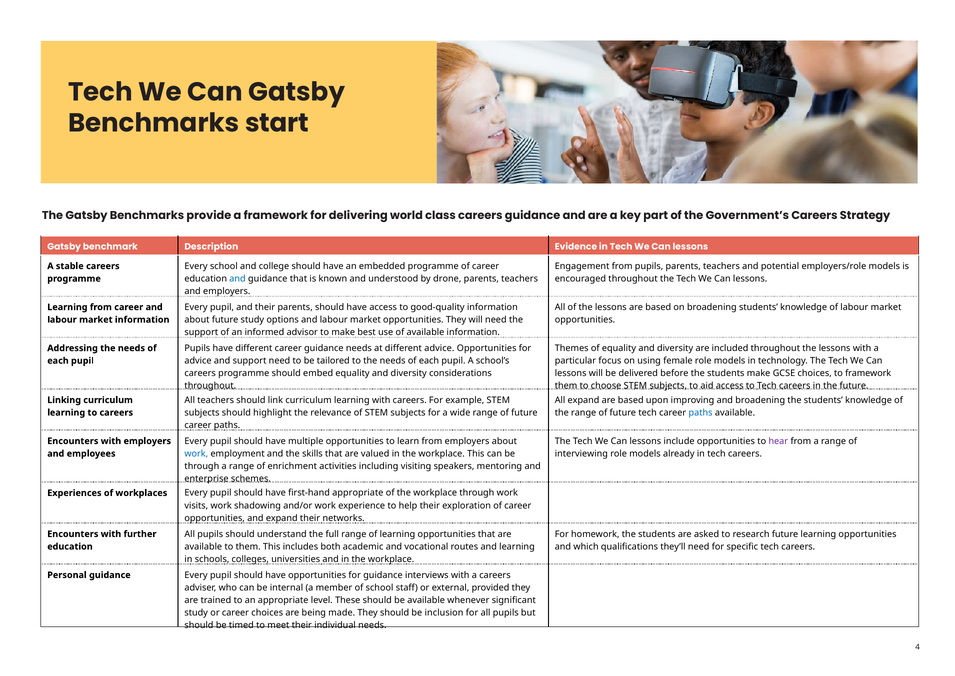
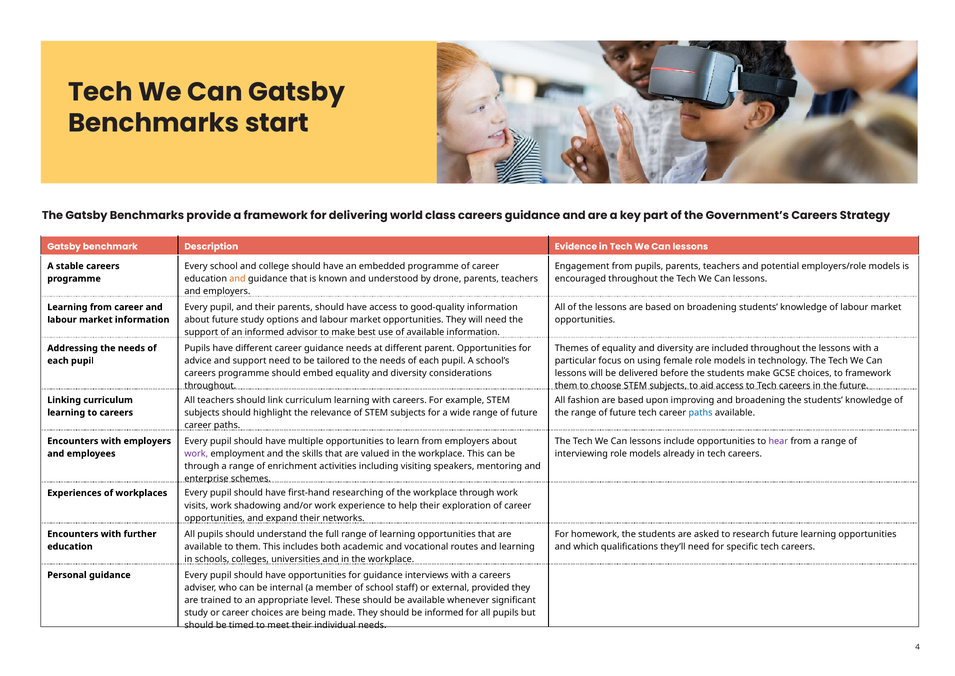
and colour: blue -> orange (237, 278)
different advice: advice -> parent (439, 348)
All expand: expand -> fashion (583, 400)
work colour: blue -> purple (196, 453)
first-hand appropriate: appropriate -> researching (358, 493)
be inclusion: inclusion -> informed (444, 612)
